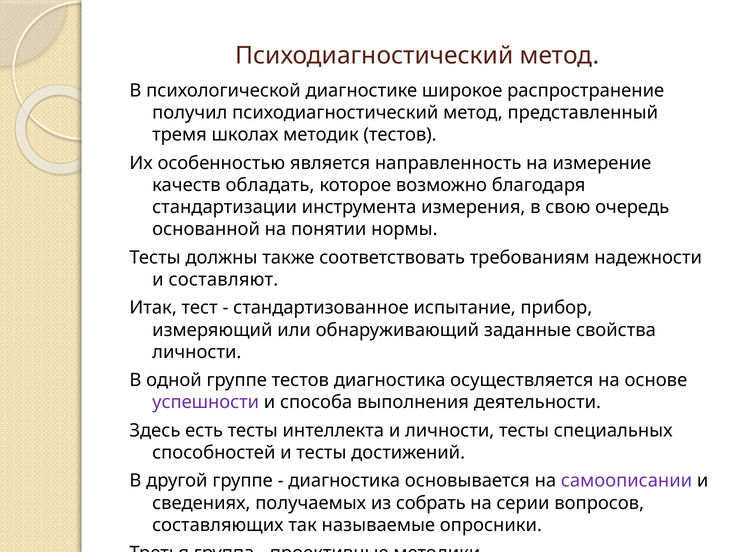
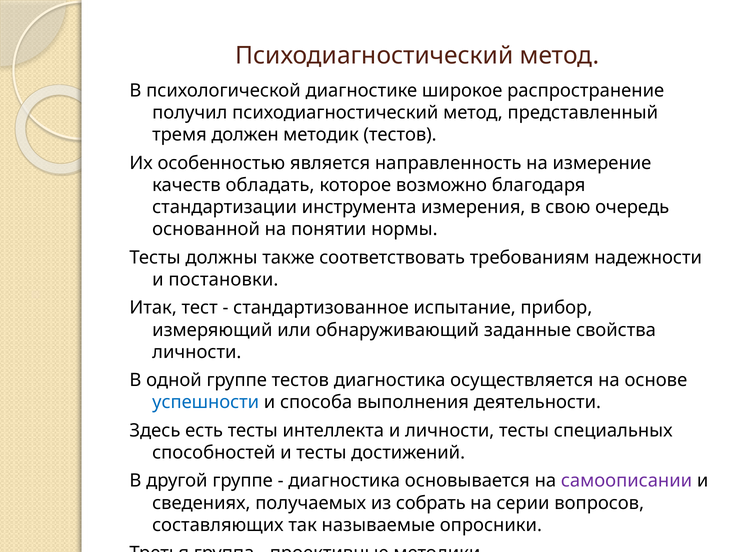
школах: школах -> должен (245, 135)
составляют: составляют -> постановки (223, 280)
успешности colour: purple -> blue (206, 402)
